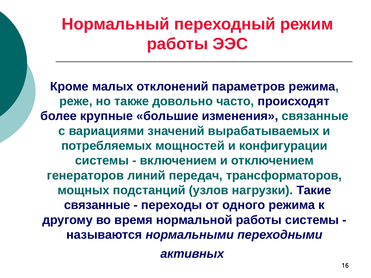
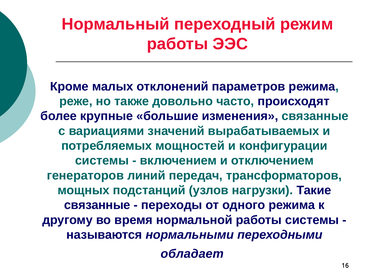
активных: активных -> обладает (192, 254)
